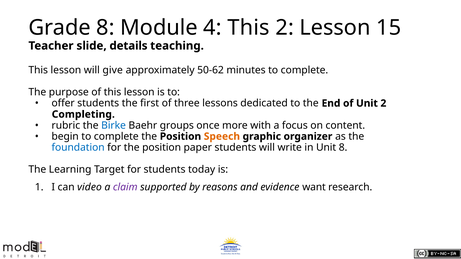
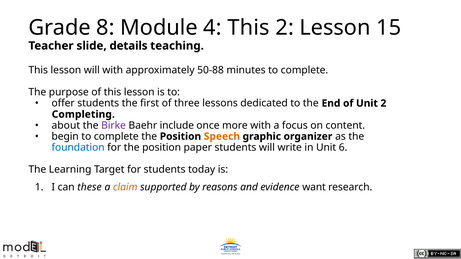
will give: give -> with (113, 70)
50-62: 50-62 -> 50-88 (211, 70)
rubric: rubric -> about (66, 126)
Birke colour: blue -> purple (114, 126)
groups: groups -> include (177, 126)
Unit 8: 8 -> 6 (343, 148)
video: video -> these (90, 187)
claim colour: purple -> orange (125, 187)
